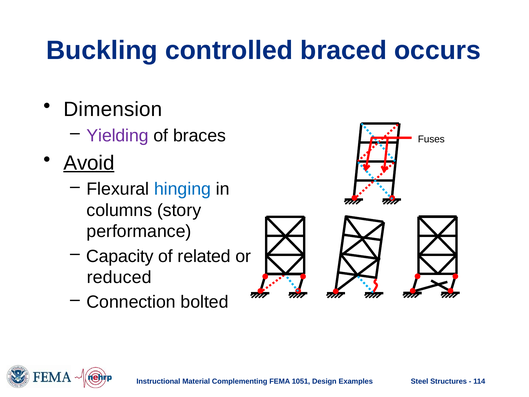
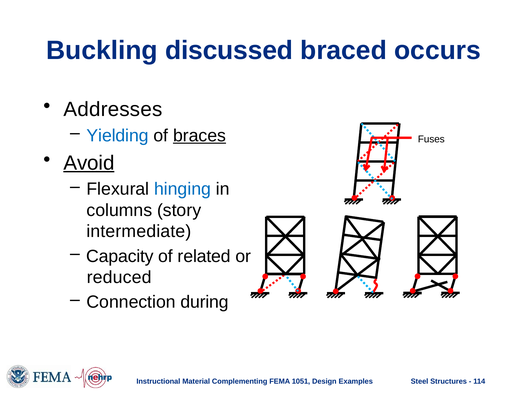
controlled: controlled -> discussed (229, 51)
Dimension: Dimension -> Addresses (113, 109)
Yielding colour: purple -> blue (118, 136)
braces underline: none -> present (200, 136)
performance: performance -> intermediate (139, 231)
bolted: bolted -> during (205, 302)
